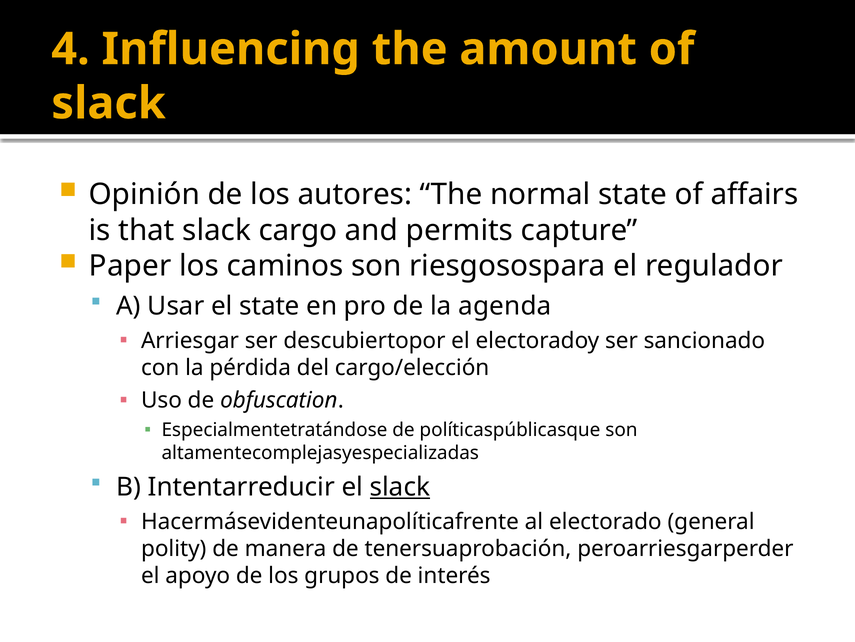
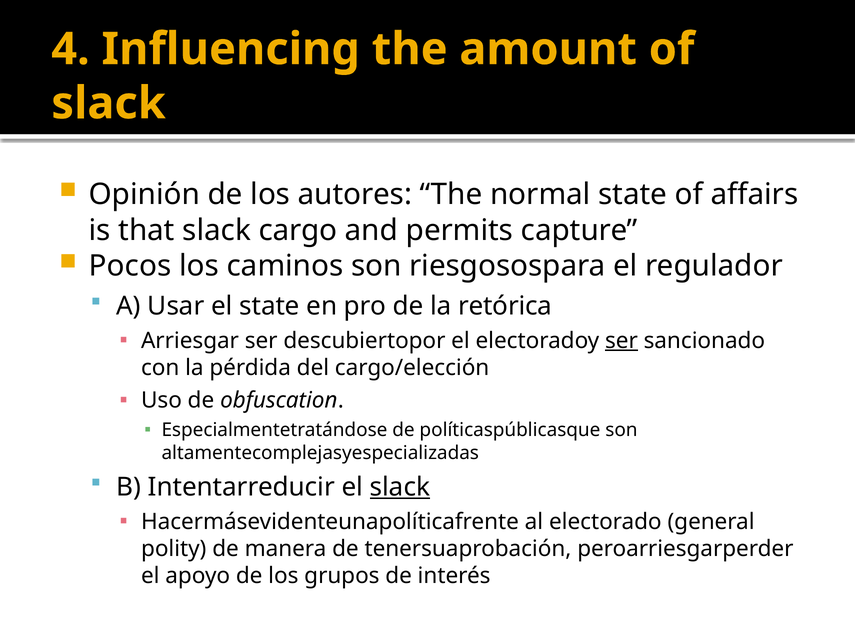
Paper: Paper -> Pocos (130, 266)
agenda: agenda -> retórica (505, 306)
ser underline: none -> present (621, 340)
